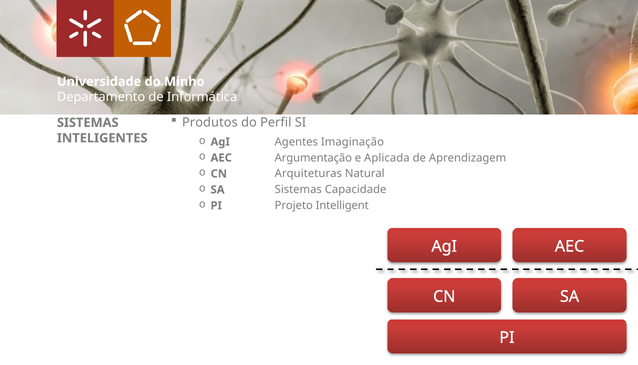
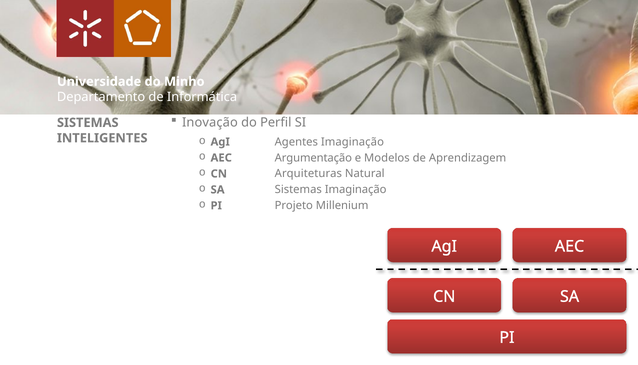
Produtos: Produtos -> Inovação (210, 123)
Aplicada: Aplicada -> Modelos (387, 158)
Sistemas Capacidade: Capacidade -> Imaginação (356, 189)
Intelligent: Intelligent -> Millenium (342, 205)
